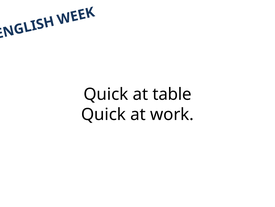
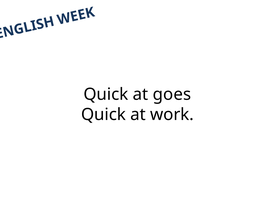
table: table -> goes (172, 94)
